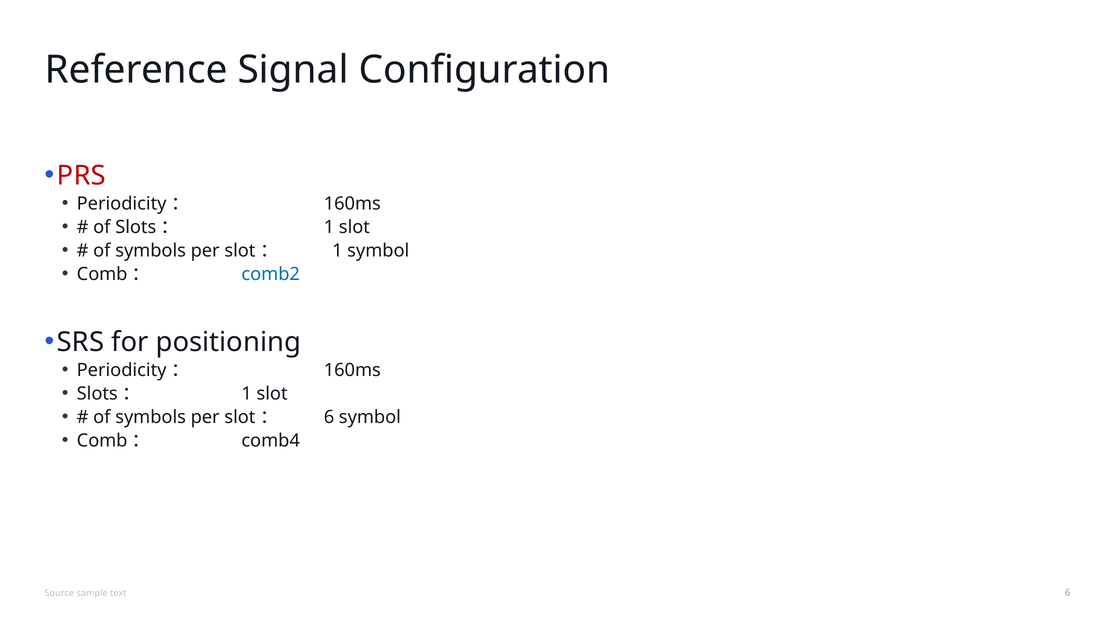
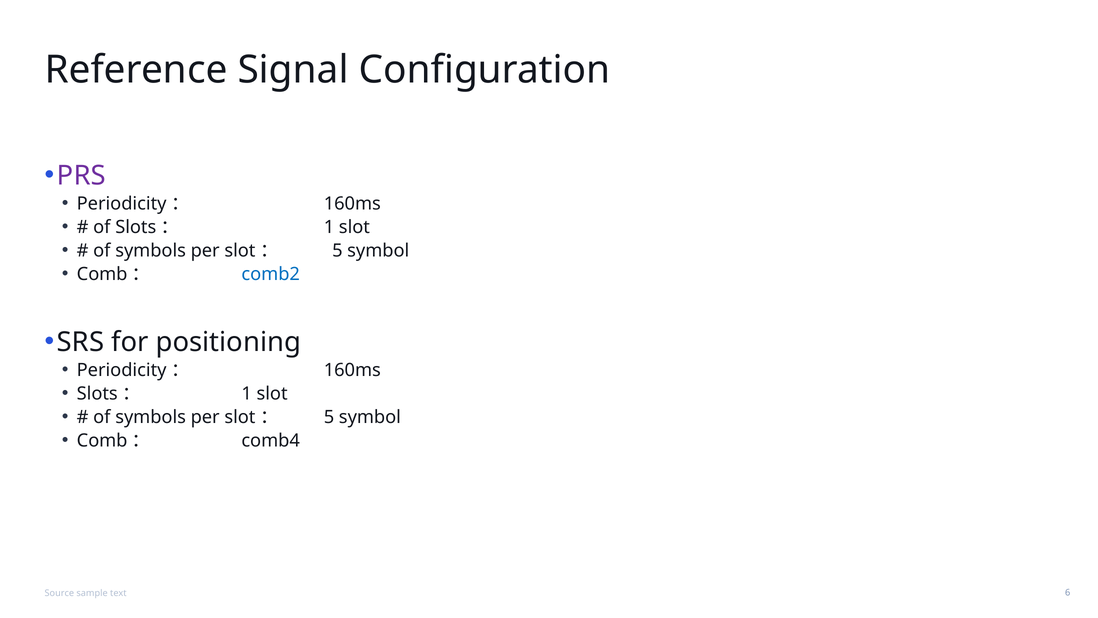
PRS colour: red -> purple (81, 176)
1: 1 -> 5 (337, 251)
6: 6 -> 5 (329, 417)
